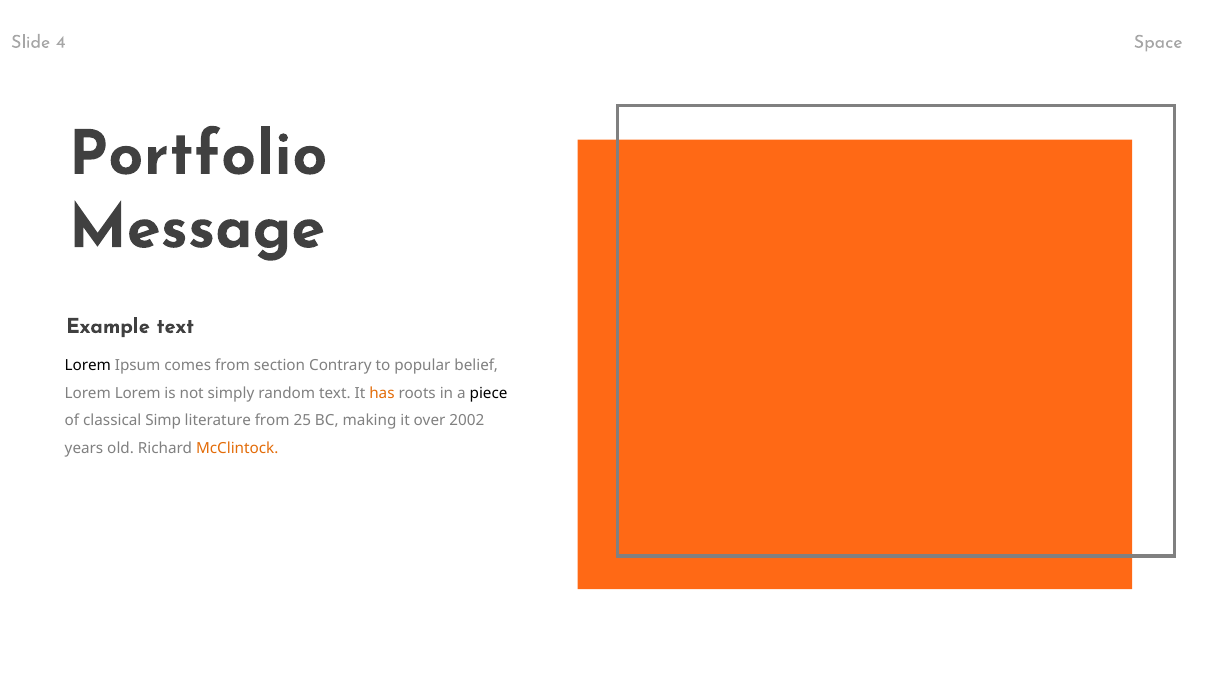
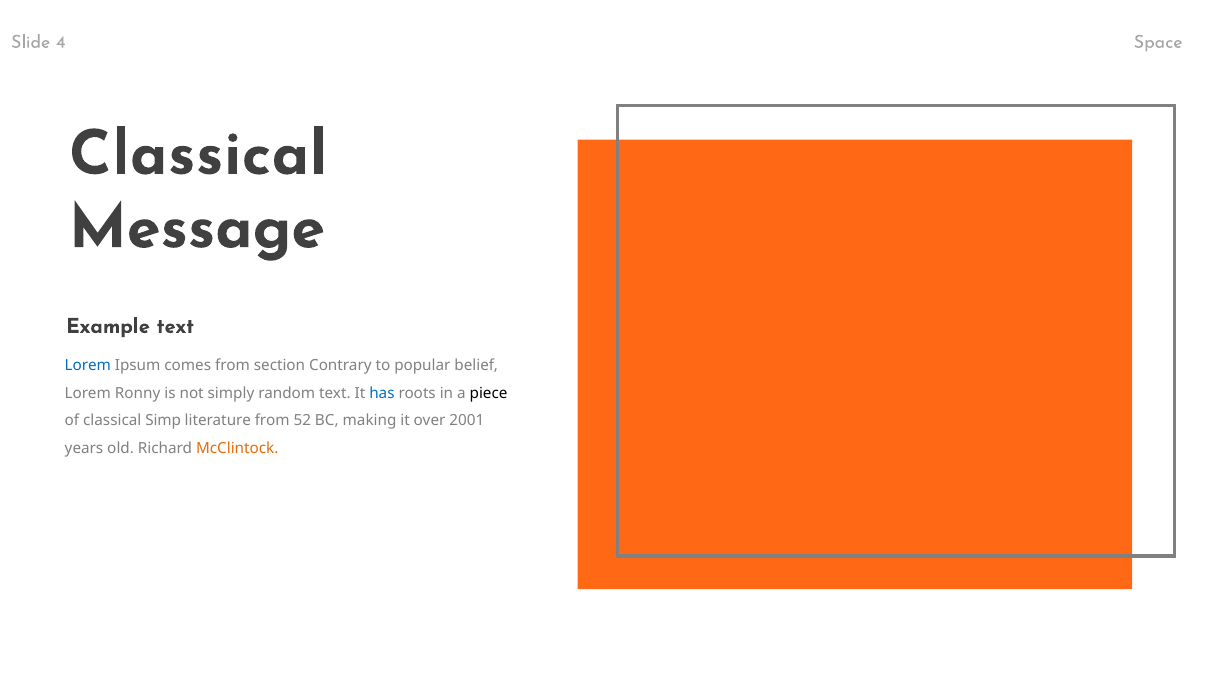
Portfolio: Portfolio -> Classical (198, 154)
Lorem colour: black -> blue (88, 366)
Lorem Lorem: Lorem -> Ronny (138, 393)
has colour: orange -> blue (382, 393)
25: 25 -> 52 (302, 421)
2002: 2002 -> 2001 (467, 421)
